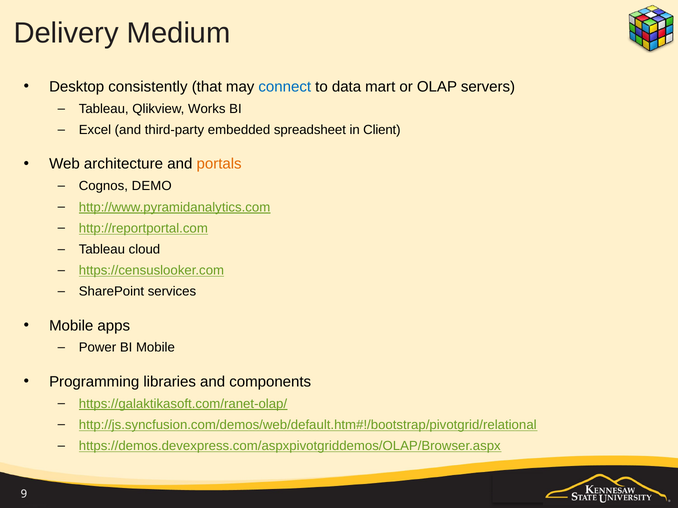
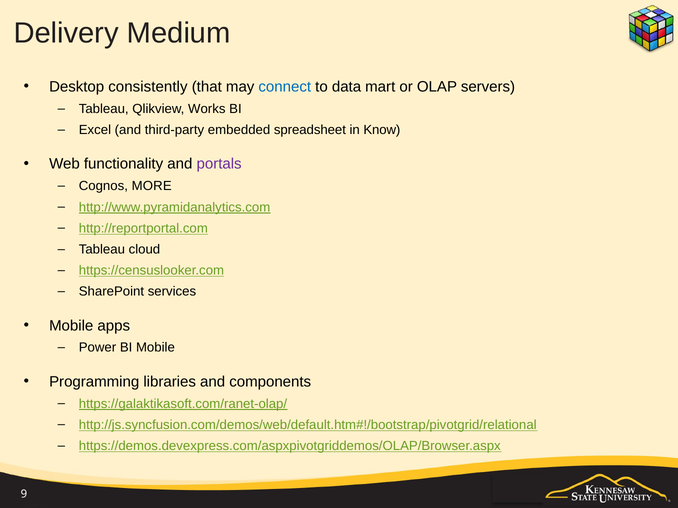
Client: Client -> Know (382, 130)
architecture: architecture -> functionality (124, 164)
portals colour: orange -> purple (219, 164)
DEMO: DEMO -> MORE (152, 186)
